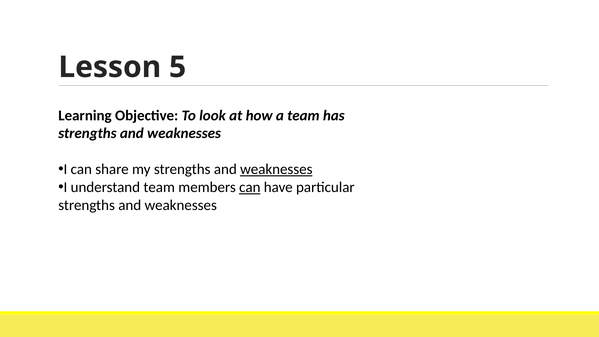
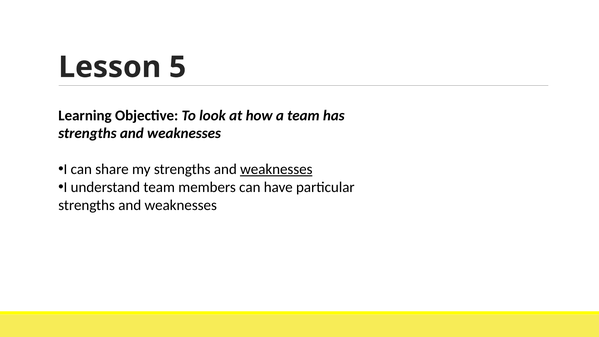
can underline: present -> none (250, 187)
